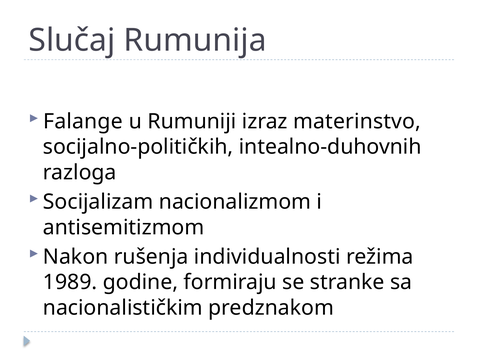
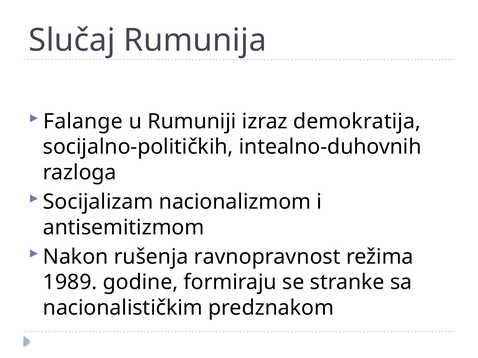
materinstvo: materinstvo -> demokratija (357, 122)
individualnosti: individualnosti -> ravnopravnost (267, 257)
